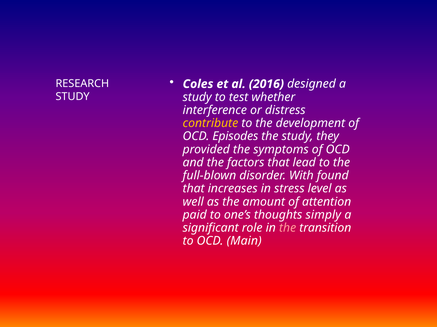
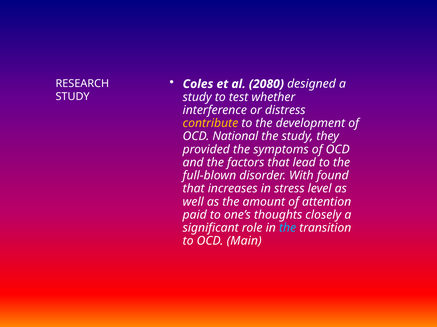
2016: 2016 -> 2080 (266, 84)
Episodes: Episodes -> National (235, 137)
simply: simply -> closely (323, 215)
the colour: pink -> light blue (288, 228)
